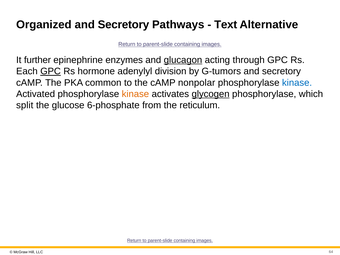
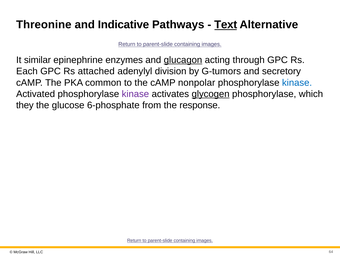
Organized: Organized -> Threonine (44, 25)
Secretory: Secretory -> Indicative (123, 25)
Text underline: none -> present (226, 25)
further: further -> similar (37, 60)
GPC underline: present -> none (51, 71)
hormone: hormone -> attached (96, 71)
kinase colour: orange -> purple (135, 94)
split: split -> they (25, 105)
reticulum: reticulum -> response (200, 105)
